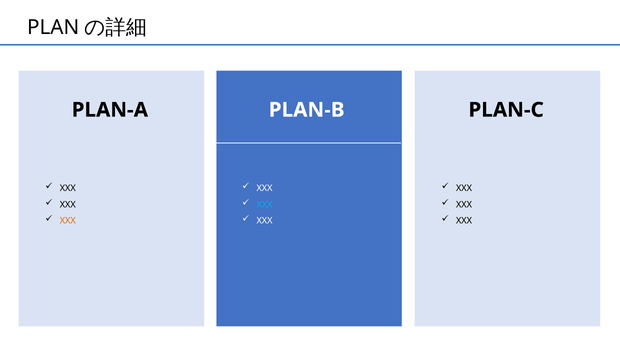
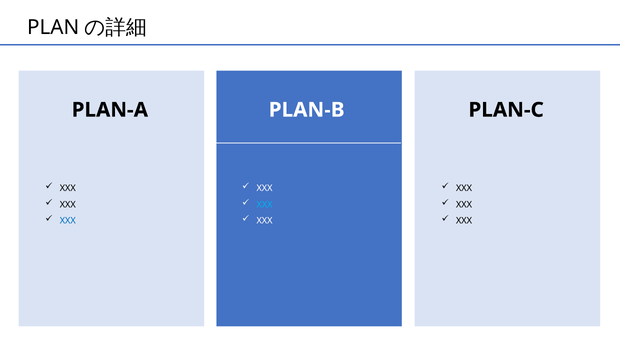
XXX colour: orange -> blue (68, 221)
